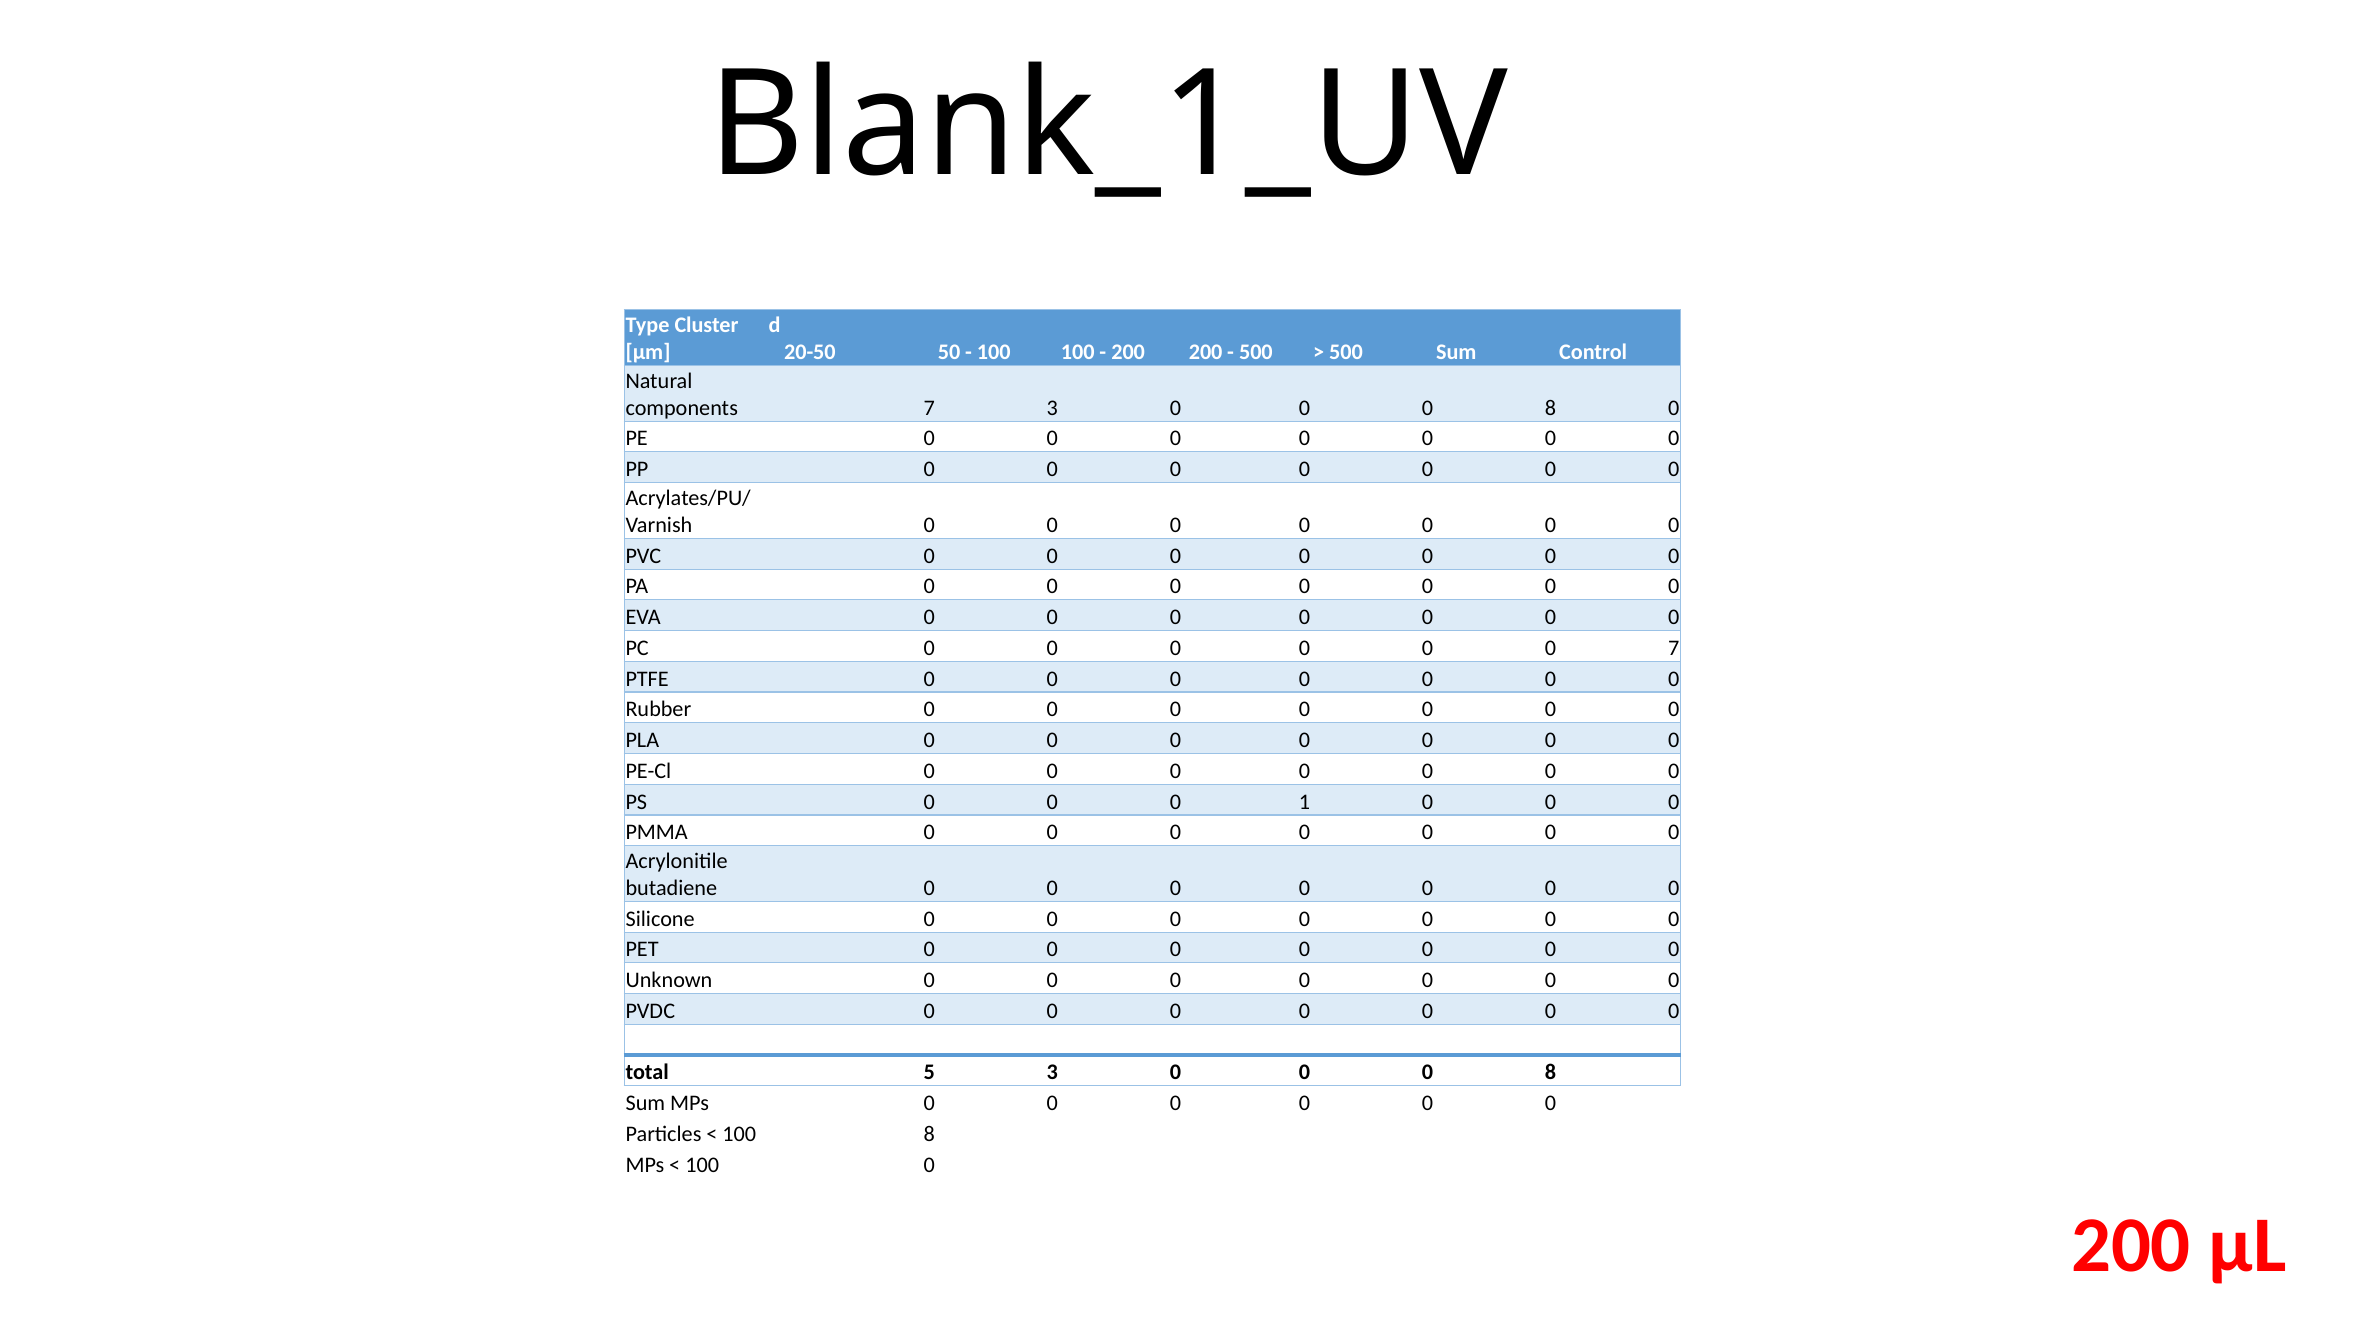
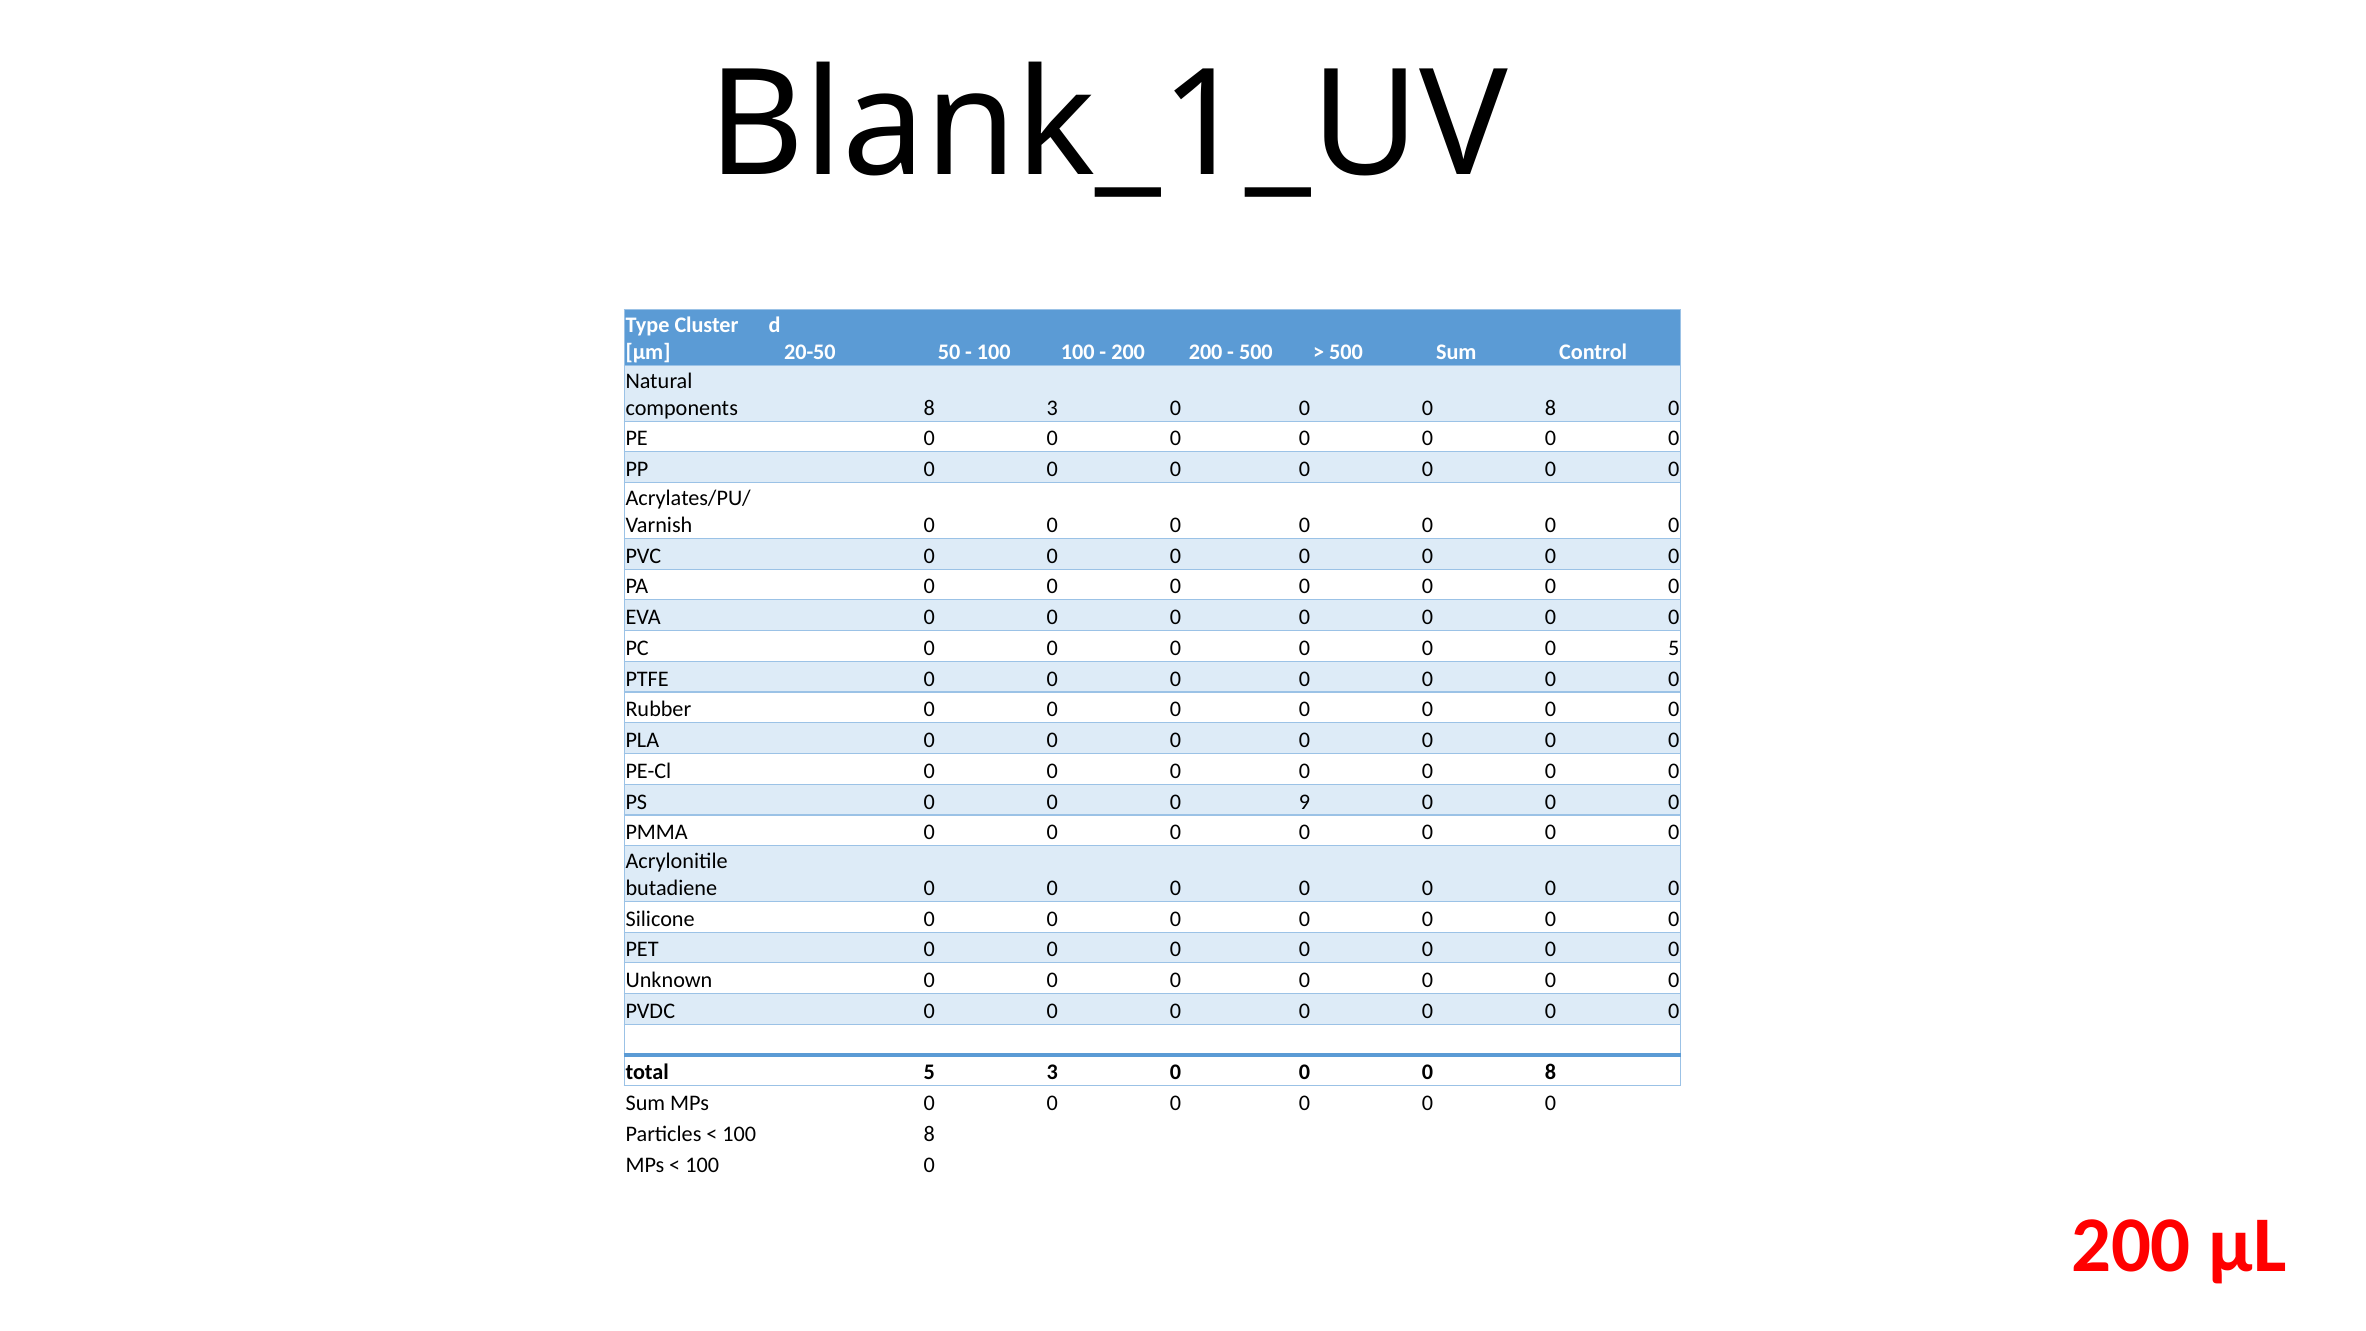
components 7: 7 -> 8 (929, 408)
0 7: 7 -> 5 (1674, 648)
1: 1 -> 9 (1305, 802)
